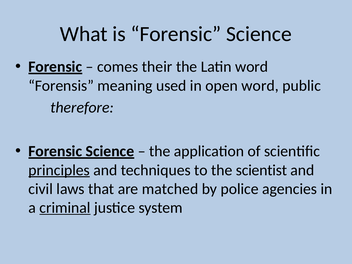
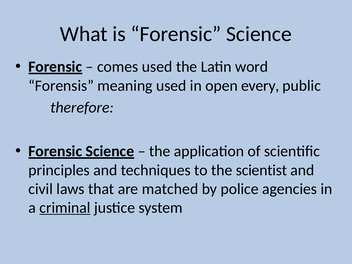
comes their: their -> used (157, 67)
open word: word -> every (260, 86)
principles underline: present -> none (59, 170)
